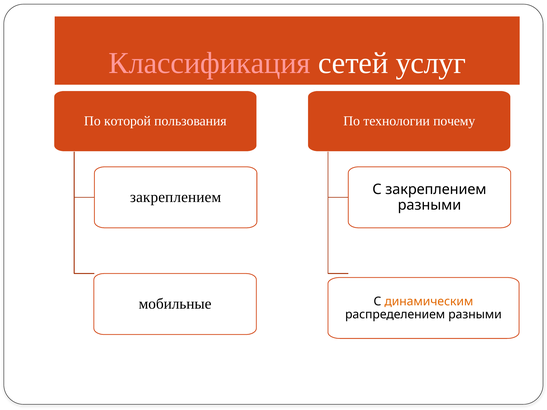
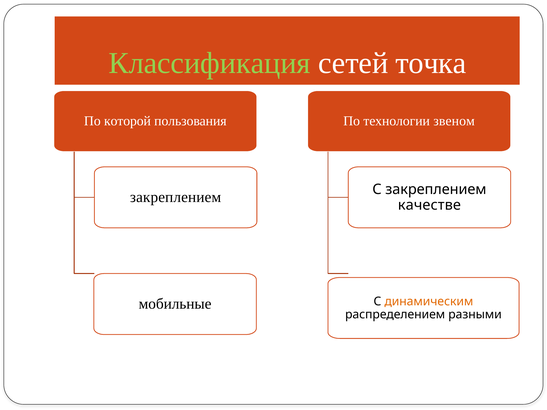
Классификация colour: pink -> light green (210, 63)
услуг: услуг -> точка (431, 63)
почему: почему -> звеном (454, 121)
разными: разными -> качестве (429, 205)
